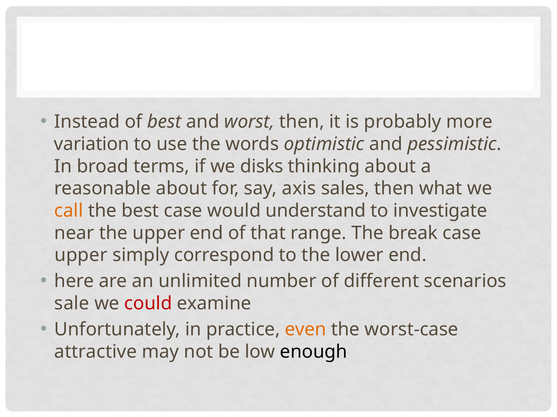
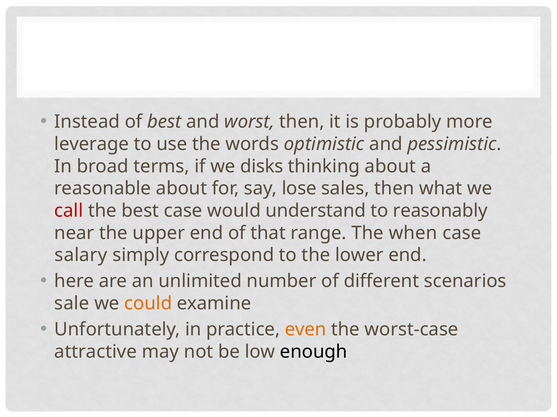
variation: variation -> leverage (92, 144)
axis: axis -> lose (299, 189)
call colour: orange -> red (69, 211)
investigate: investigate -> reasonably (440, 211)
break: break -> when (413, 233)
upper: upper -> salary (81, 256)
could colour: red -> orange (148, 304)
